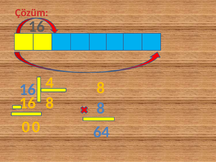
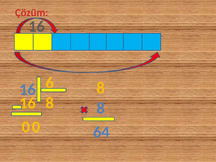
4: 4 -> 6 (50, 83)
